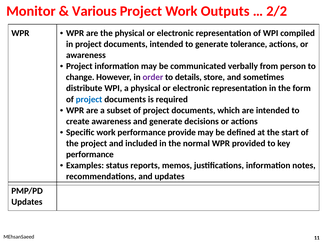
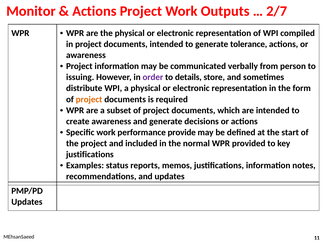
Various: Various -> Actions (94, 11)
2/2: 2/2 -> 2/7 (277, 11)
change: change -> issuing (80, 77)
project colour: blue -> orange (89, 99)
performance: performance -> justifications (90, 154)
